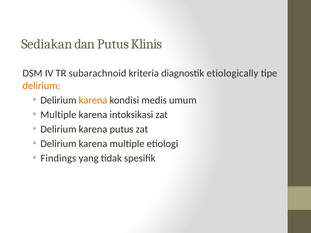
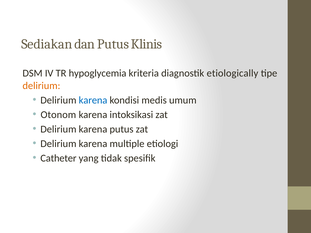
subarachnoid: subarachnoid -> hypoglycemia (98, 73)
karena colour: orange -> blue (93, 100)
Multiple: Multiple -> Otonom (58, 115)
Findings: Findings -> Catheter (58, 158)
